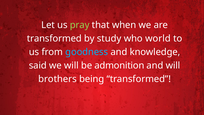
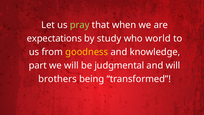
transformed: transformed -> expectations (54, 38)
goodness colour: light blue -> yellow (87, 52)
said: said -> part (38, 65)
admonition: admonition -> judgmental (119, 65)
